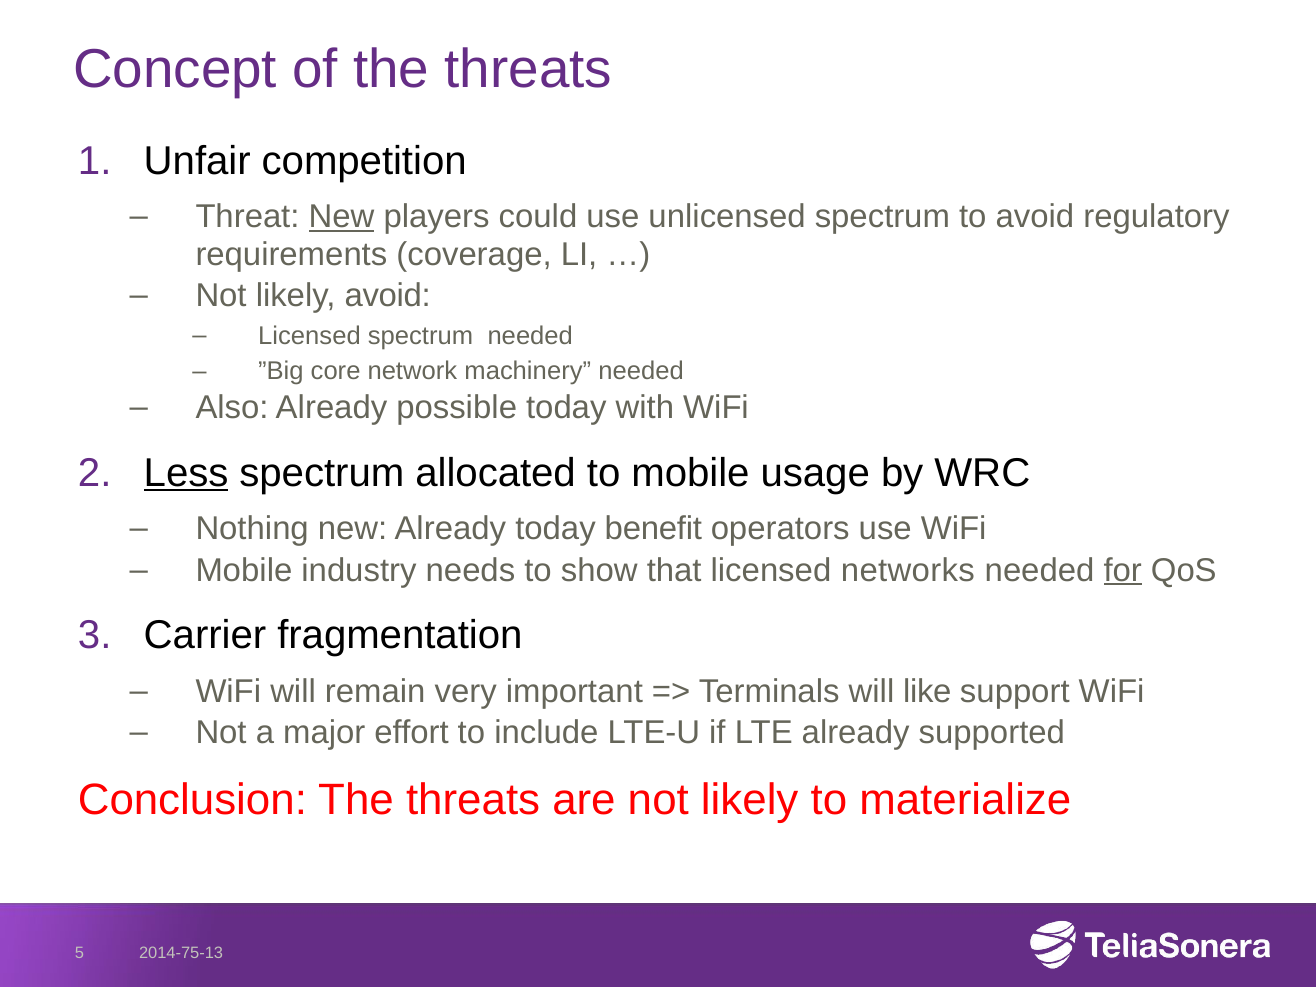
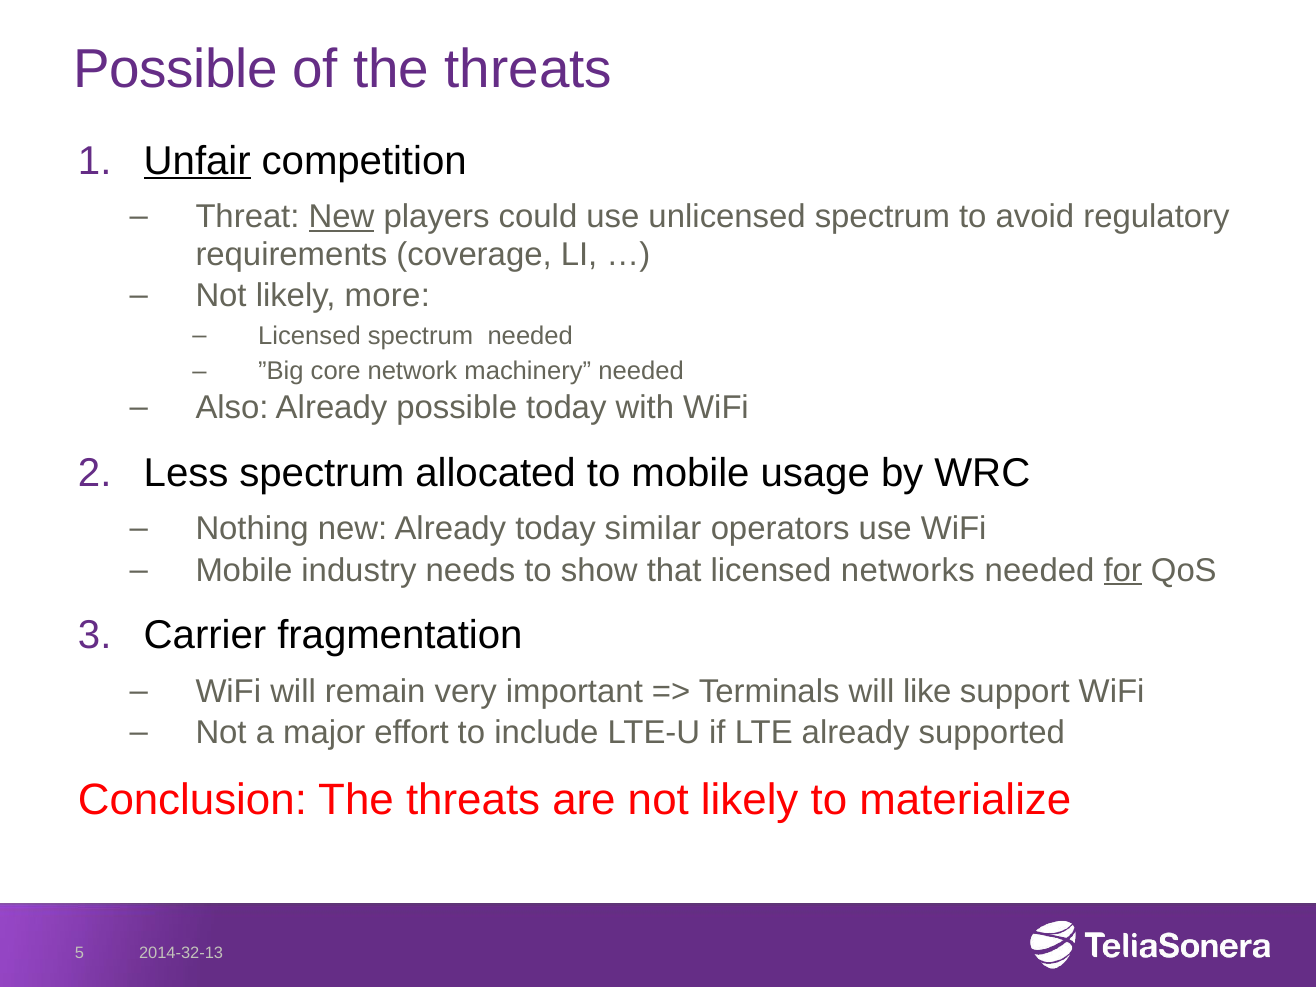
Concept: Concept -> Possible (175, 69)
Unfair underline: none -> present (197, 161)
likely avoid: avoid -> more (387, 296)
Less underline: present -> none (186, 473)
benefit: benefit -> similar (653, 529)
2014-75-13: 2014-75-13 -> 2014-32-13 (181, 953)
